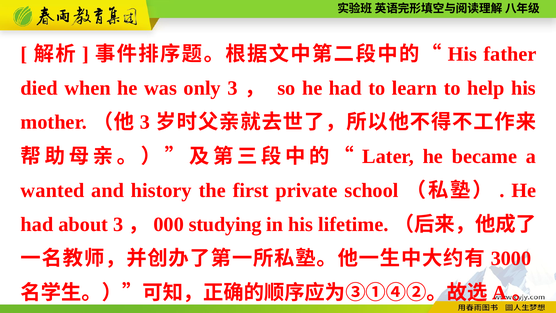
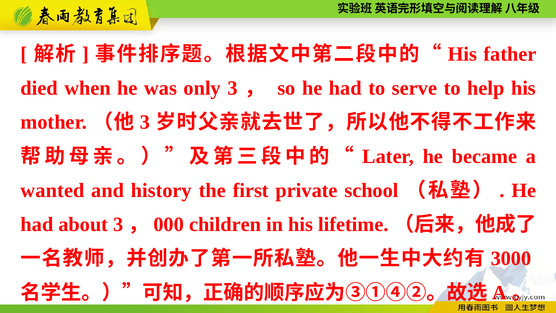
learn: learn -> serve (414, 88)
studying: studying -> children (225, 224)
